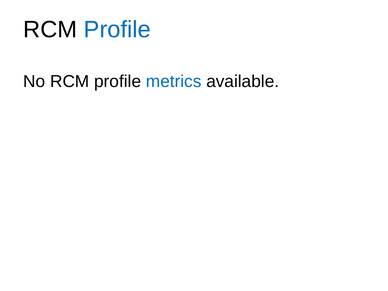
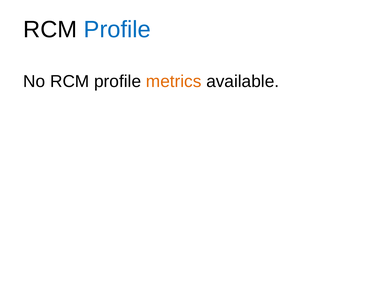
metrics colour: blue -> orange (174, 81)
